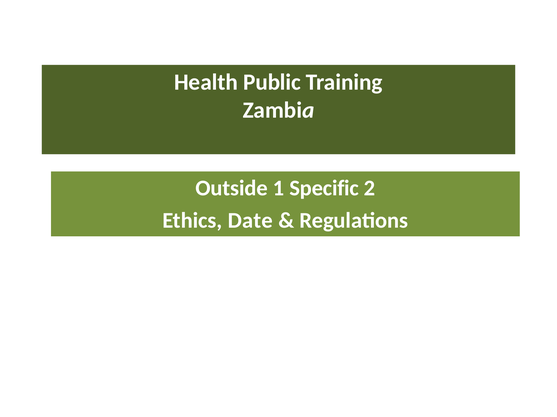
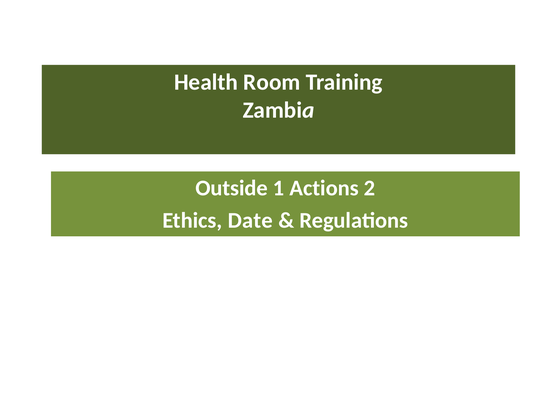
Public: Public -> Room (272, 82)
Specific: Specific -> Actions (324, 188)
